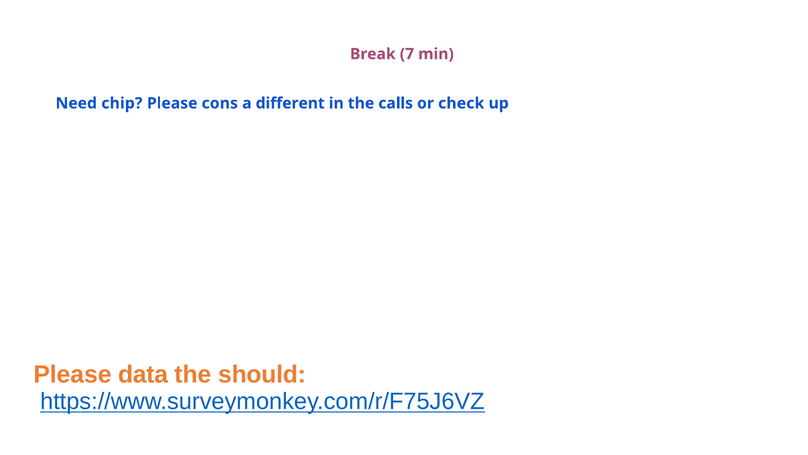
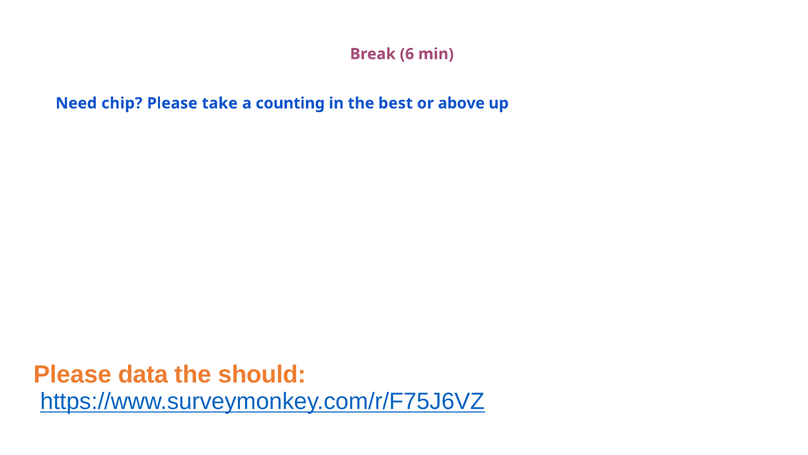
7: 7 -> 6 (407, 54)
cons: cons -> take (220, 103)
different: different -> counting (290, 103)
calls: calls -> best (396, 103)
check: check -> above (461, 103)
